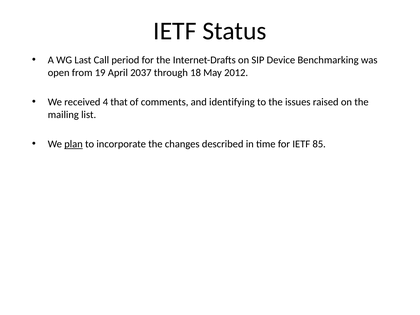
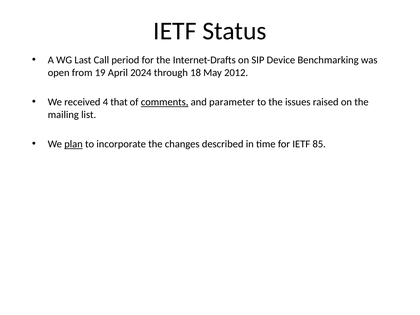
2037: 2037 -> 2024 (141, 73)
comments underline: none -> present (165, 102)
identifying: identifying -> parameter (232, 102)
